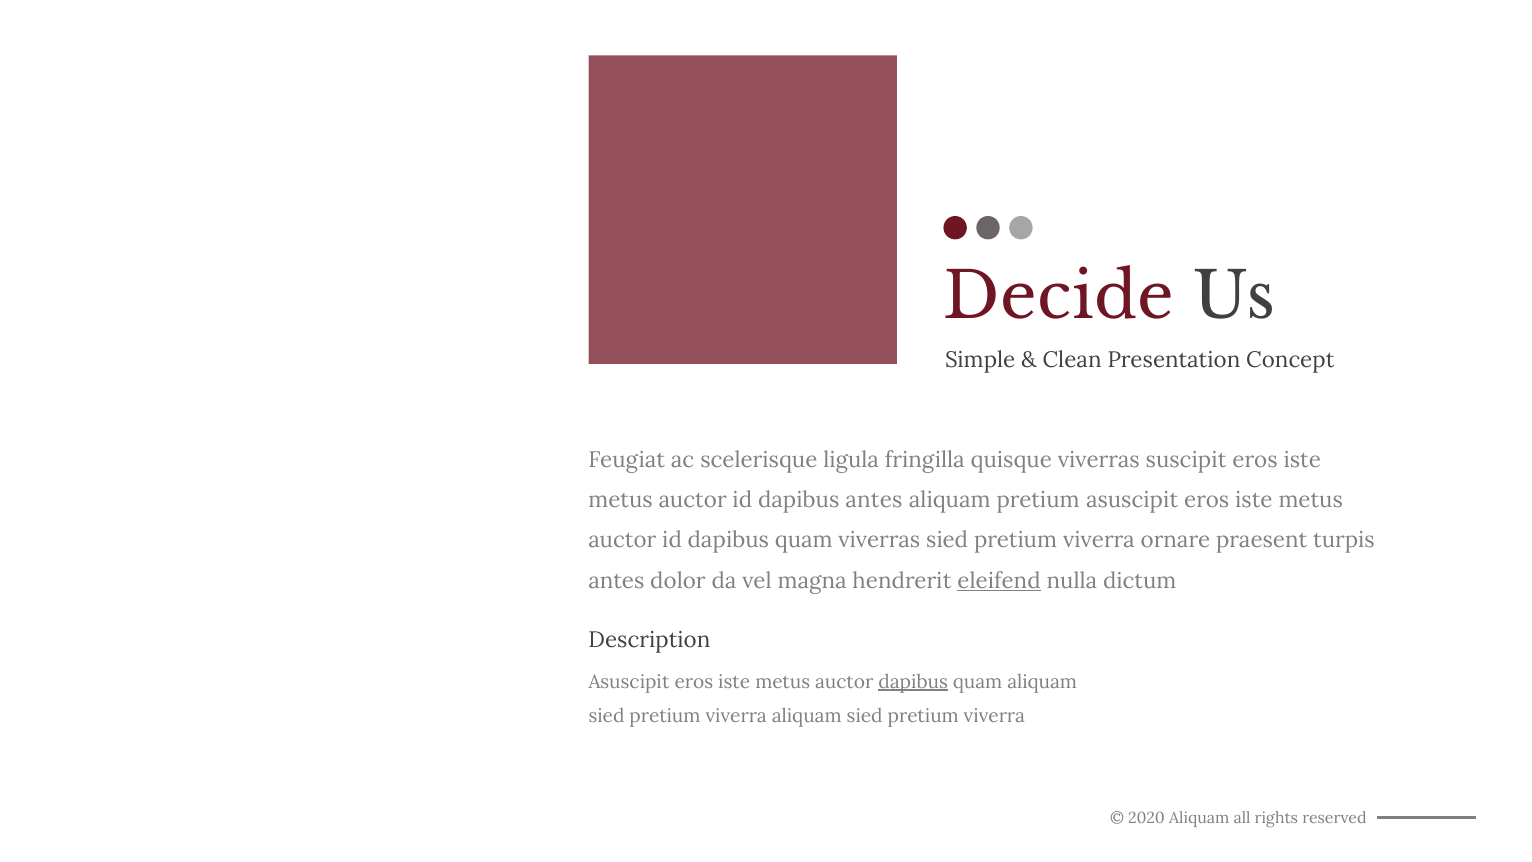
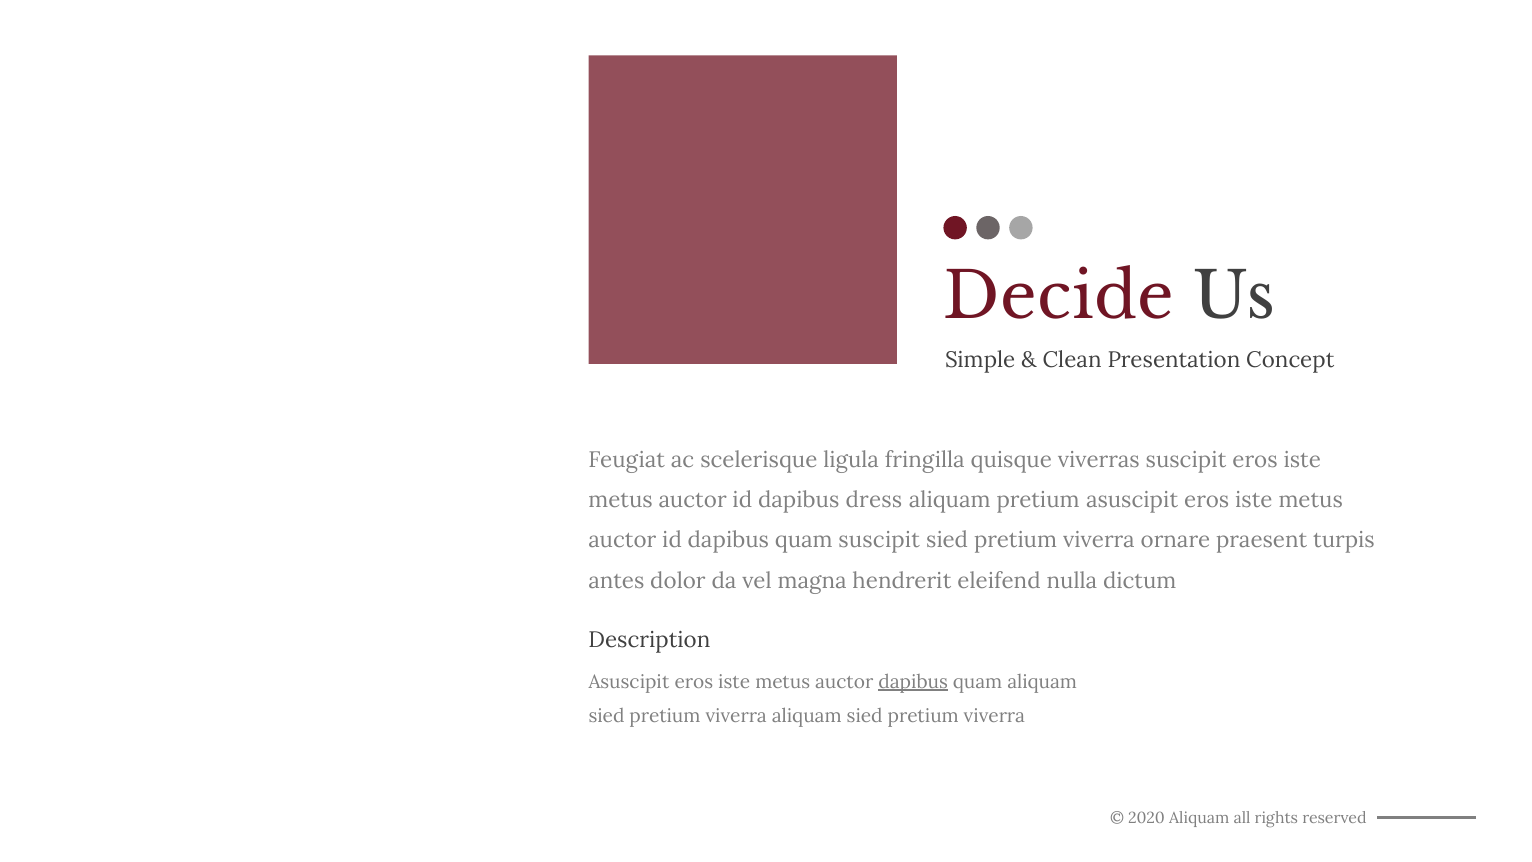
dapibus antes: antes -> dress (874, 500)
quam viverras: viverras -> suscipit (879, 540)
eleifend underline: present -> none (999, 581)
